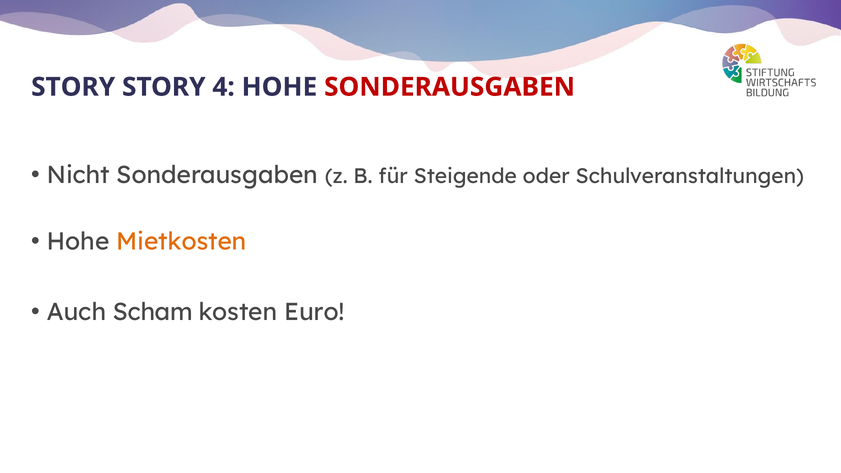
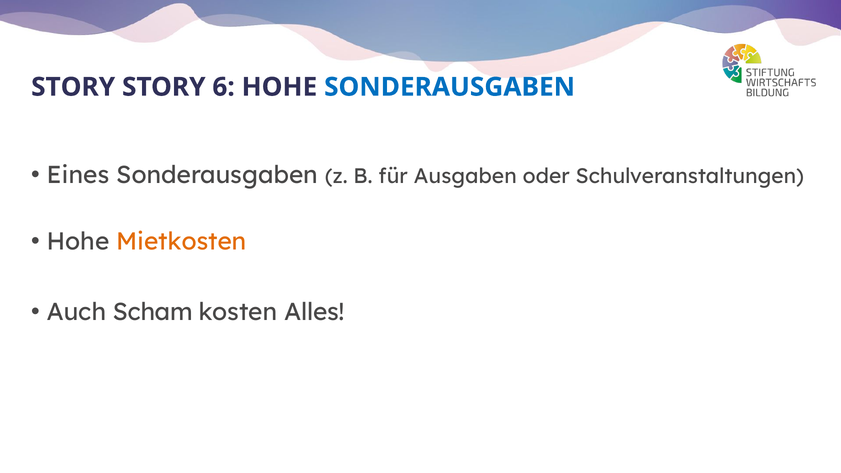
4: 4 -> 6 (224, 87)
SONDERAUSGABEN colour: red -> blue (450, 87)
Nicht: Nicht -> Eines (78, 175)
Steigende: Steigende -> Ausgaben (465, 176)
Euro: Euro -> Alles (314, 312)
